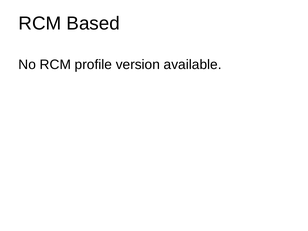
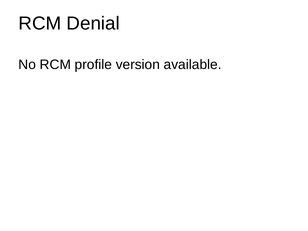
Based: Based -> Denial (93, 23)
